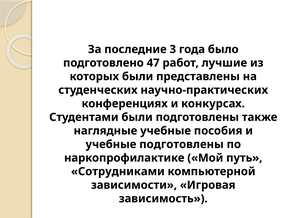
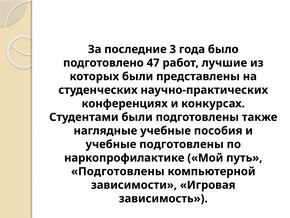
Сотрудниками: Сотрудниками -> Подготовлены (118, 171)
